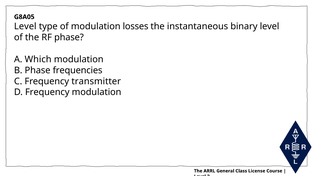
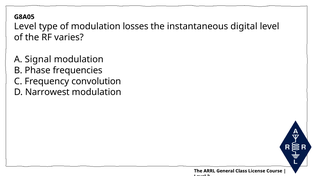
binary: binary -> digital (244, 26)
RF phase: phase -> varies (69, 37)
Which: Which -> Signal (38, 59)
transmitter: transmitter -> convolution (96, 81)
D Frequency: Frequency -> Narrowest (47, 92)
